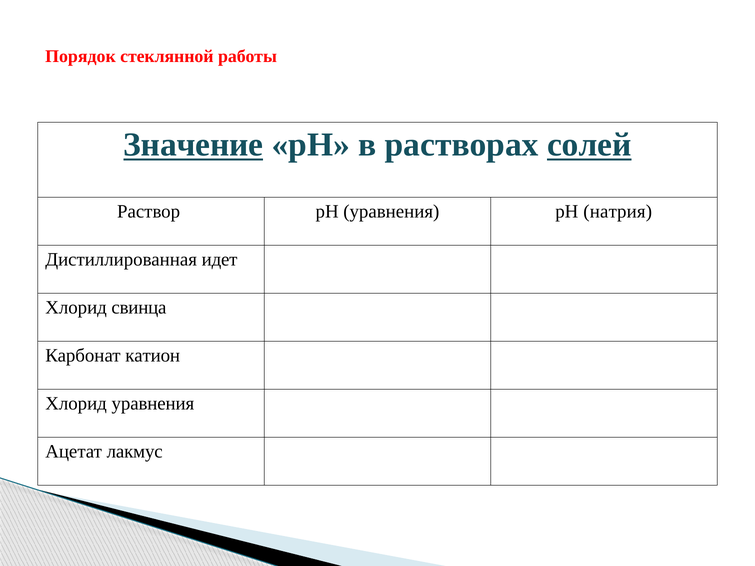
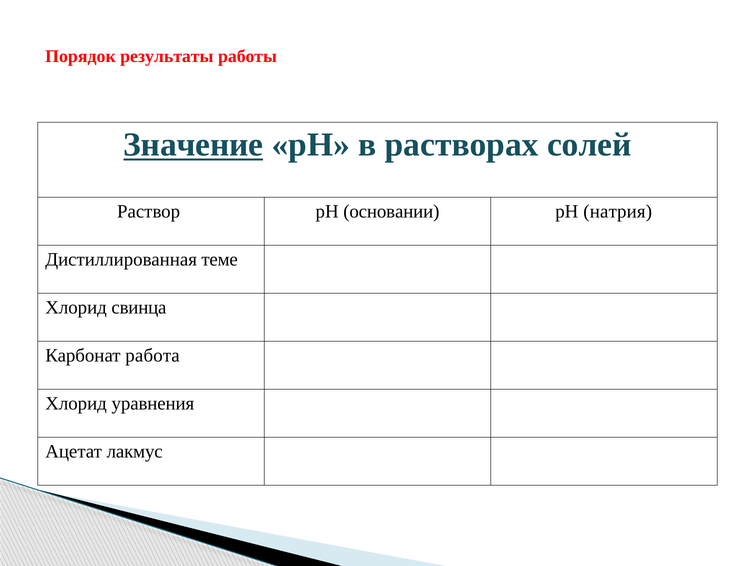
стеклянной: стеклянной -> результаты (167, 56)
солей underline: present -> none (589, 145)
рН уравнения: уравнения -> основании (391, 212)
идет: идет -> теме (220, 260)
катион: катион -> работа (153, 356)
